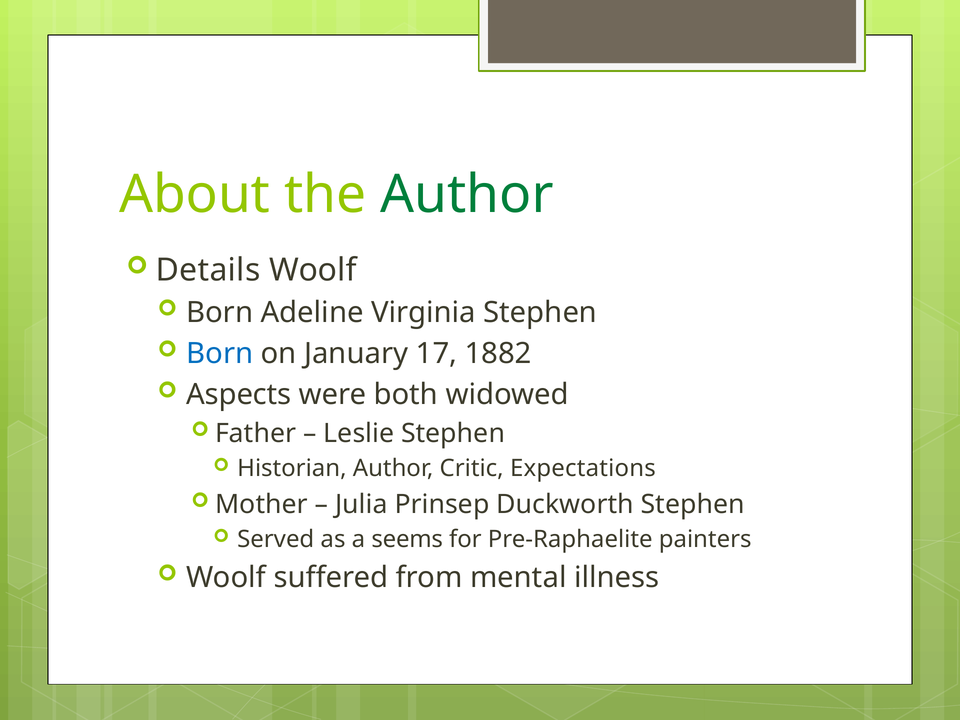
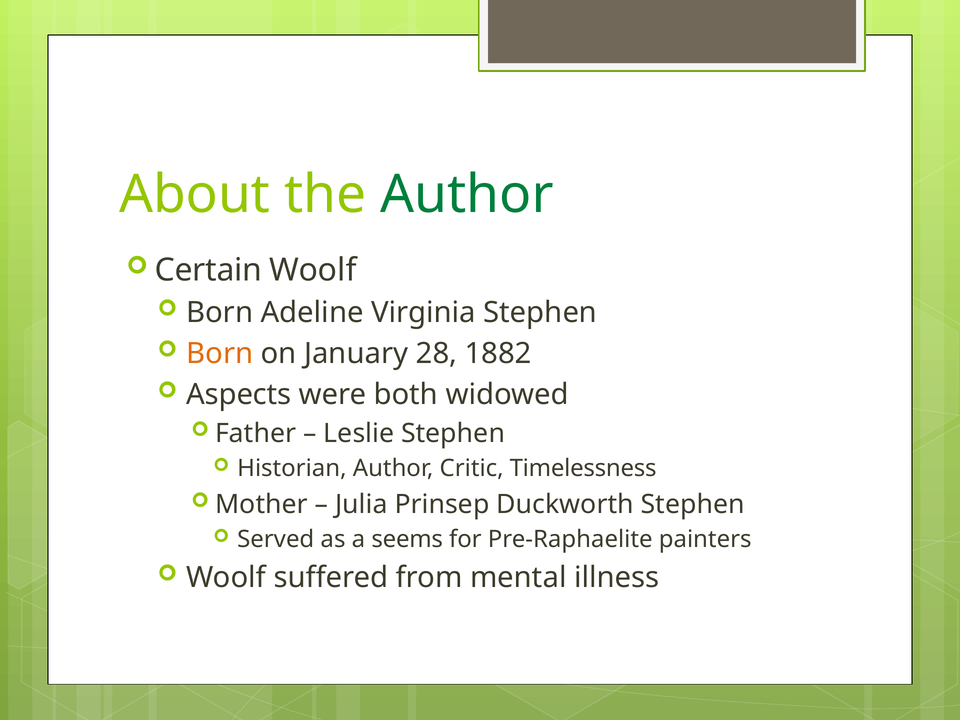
Details: Details -> Certain (208, 270)
Born colour: blue -> orange (220, 354)
17: 17 -> 28 (436, 354)
Expectations: Expectations -> Timelessness (583, 468)
